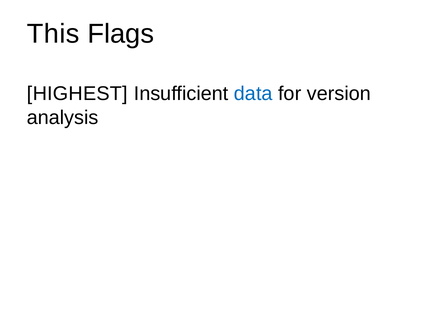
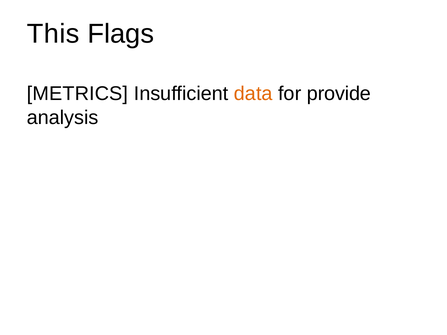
HIGHEST: HIGHEST -> METRICS (77, 94)
data colour: blue -> orange (253, 94)
version: version -> provide (339, 94)
